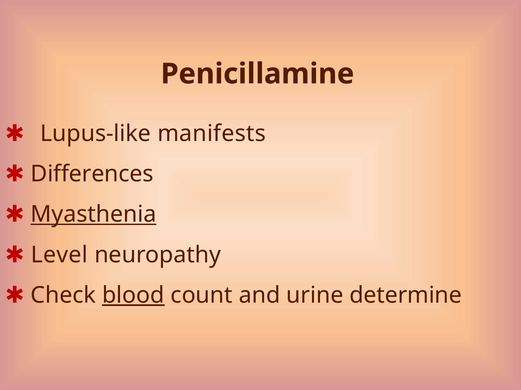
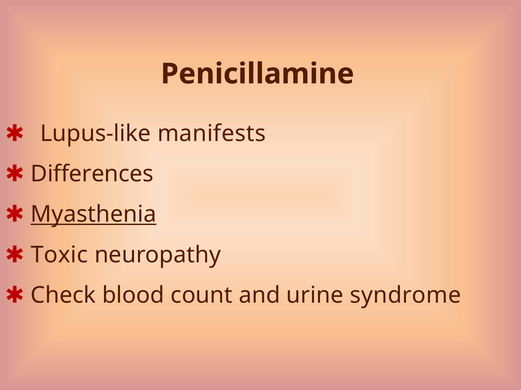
Level: Level -> Toxic (59, 255)
blood underline: present -> none (133, 296)
determine: determine -> syndrome (406, 296)
